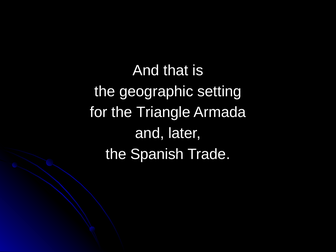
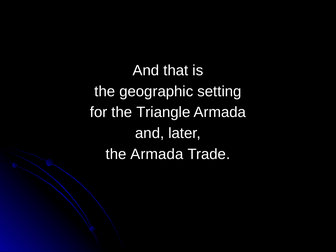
the Spanish: Spanish -> Armada (157, 154)
